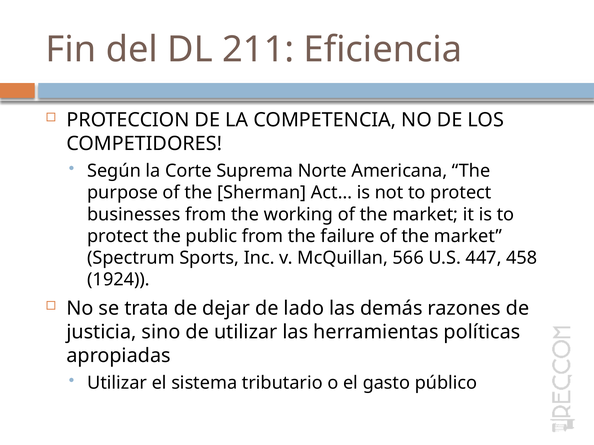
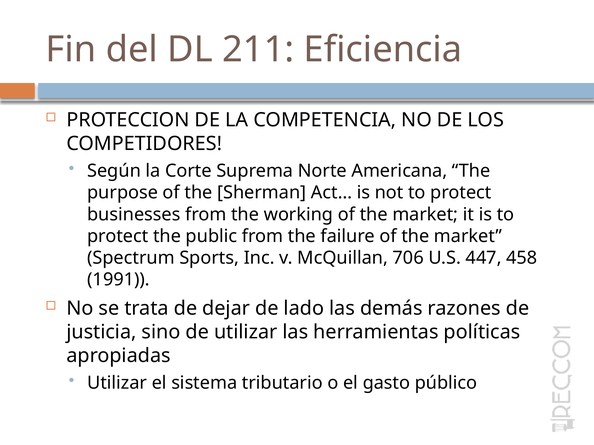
566: 566 -> 706 (408, 258)
1924: 1924 -> 1991 (119, 280)
